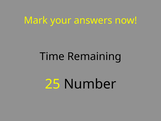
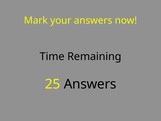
25 Number: Number -> Answers (90, 84)
